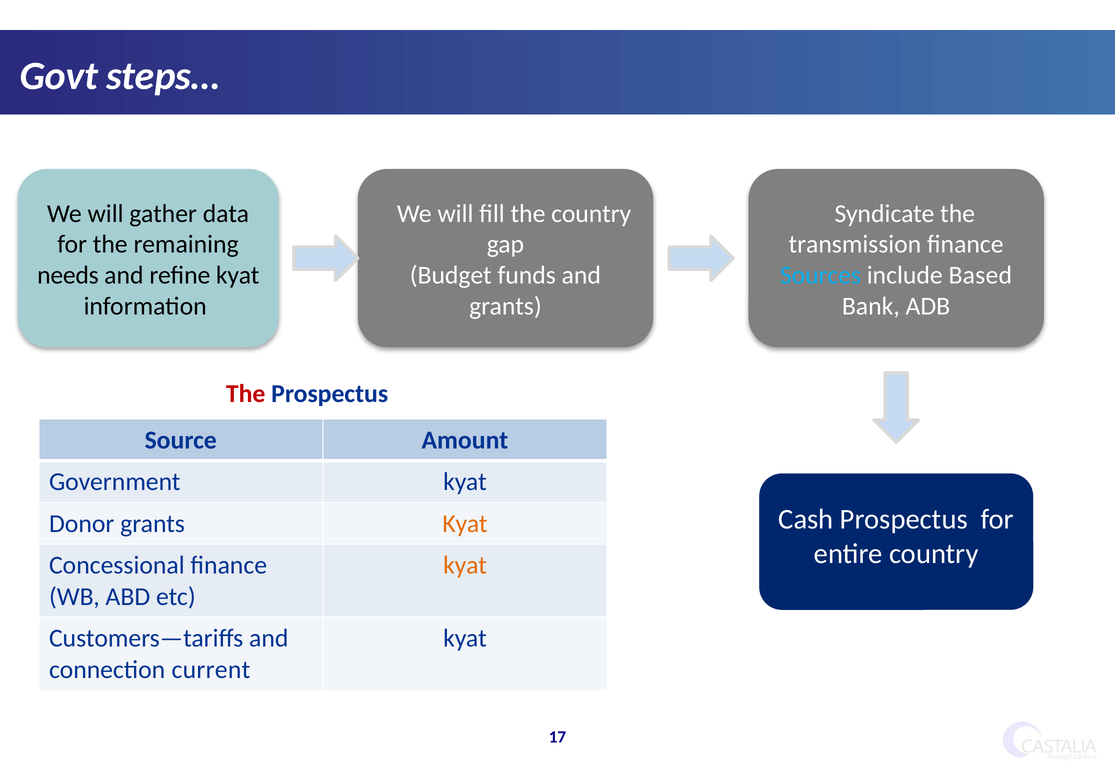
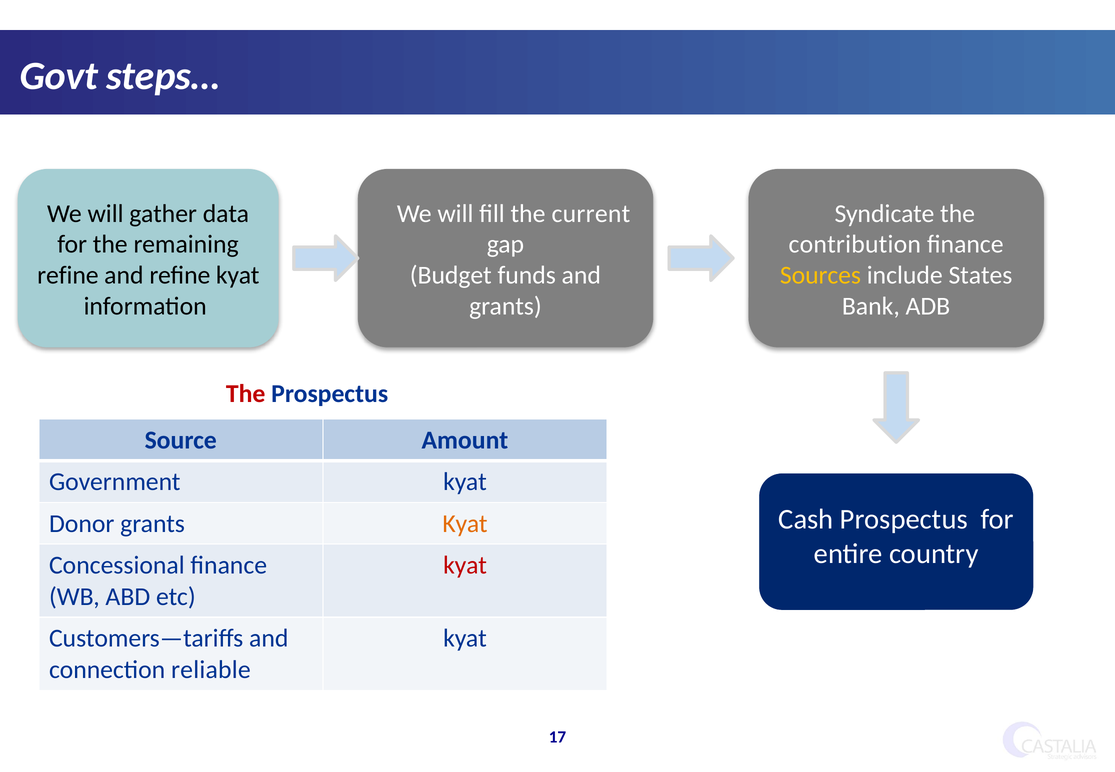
the country: country -> current (591, 214)
transmission: transmission -> contribution (855, 244)
needs: needs -> refine (68, 275)
Sources colour: light blue -> yellow (820, 275)
Based: Based -> States (980, 275)
kyat colour: orange -> red (465, 565)
current: current -> reliable (211, 670)
